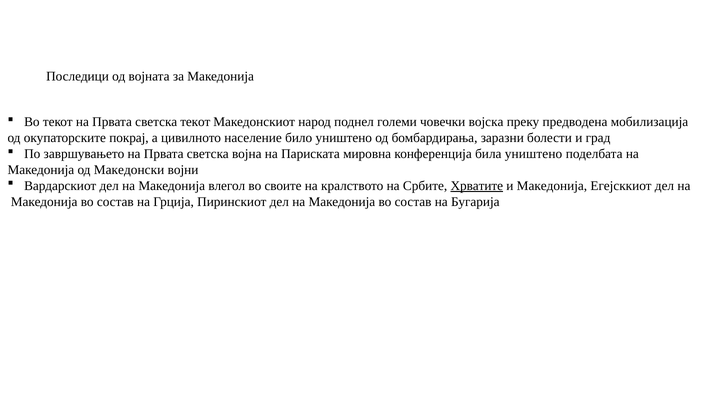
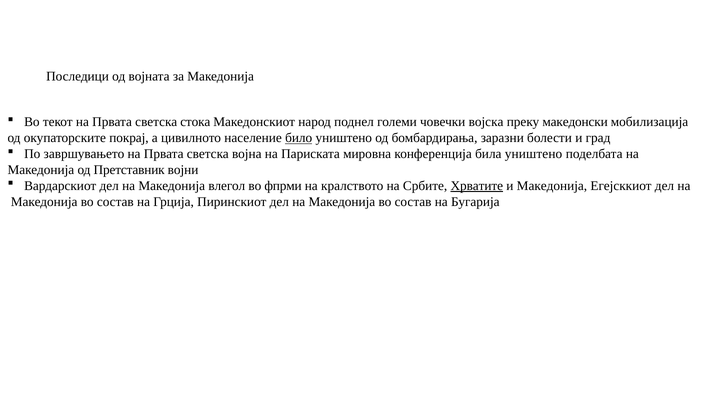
светска текот: текот -> стока (195, 122)
предводена: предводена -> македонски (575, 122)
било underline: none -> present (299, 138)
Македонски: Македонски -> Претставник (129, 170)
своите: своите -> фпрми (283, 186)
